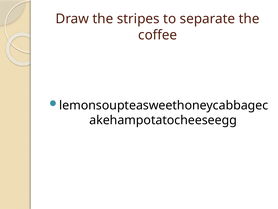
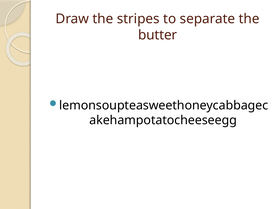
coffee: coffee -> butter (158, 35)
